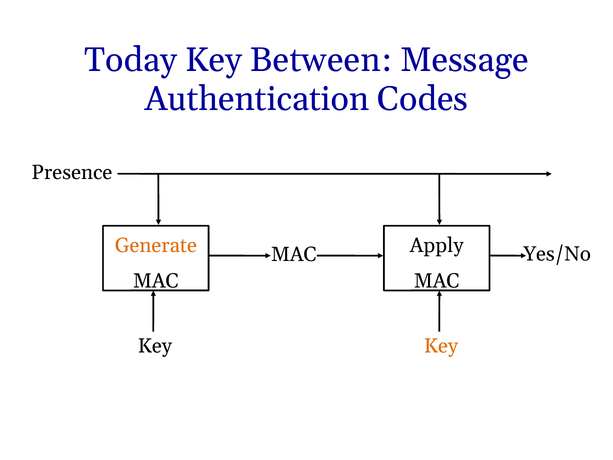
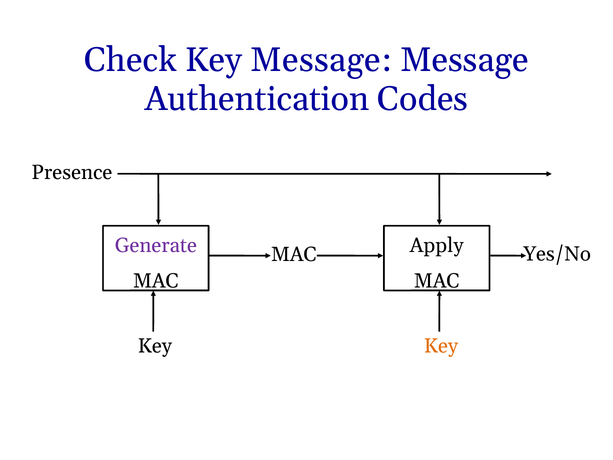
Today: Today -> Check (131, 60)
Key Between: Between -> Message (321, 60)
Generate colour: orange -> purple (156, 245)
